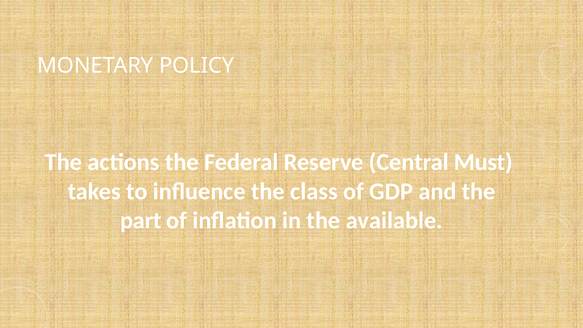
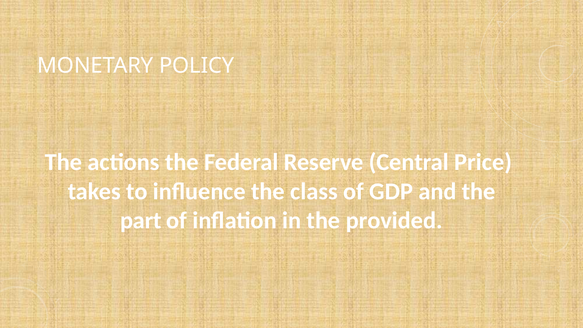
Must: Must -> Price (483, 162)
available: available -> provided (394, 221)
